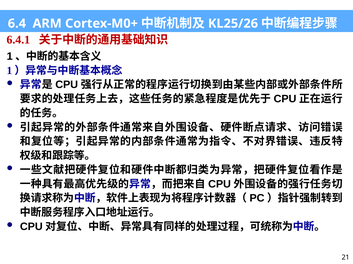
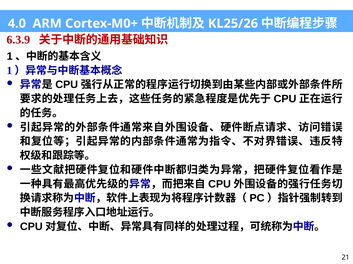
6.4: 6.4 -> 4.0 (17, 24)
6.4.1: 6.4.1 -> 6.3.9 (18, 40)
